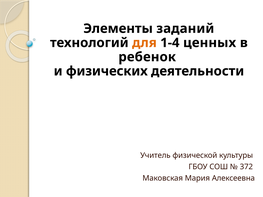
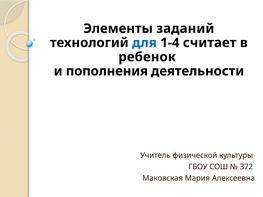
для colour: orange -> blue (144, 43)
ценных: ценных -> считает (210, 43)
физических: физических -> пополнения (107, 71)
